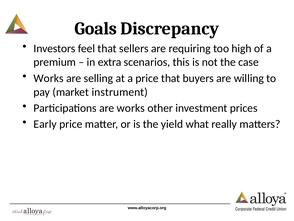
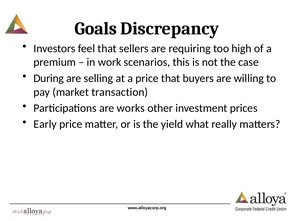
extra: extra -> work (110, 62)
Works: Works -> During (49, 78)
instrument: instrument -> transaction (120, 92)
